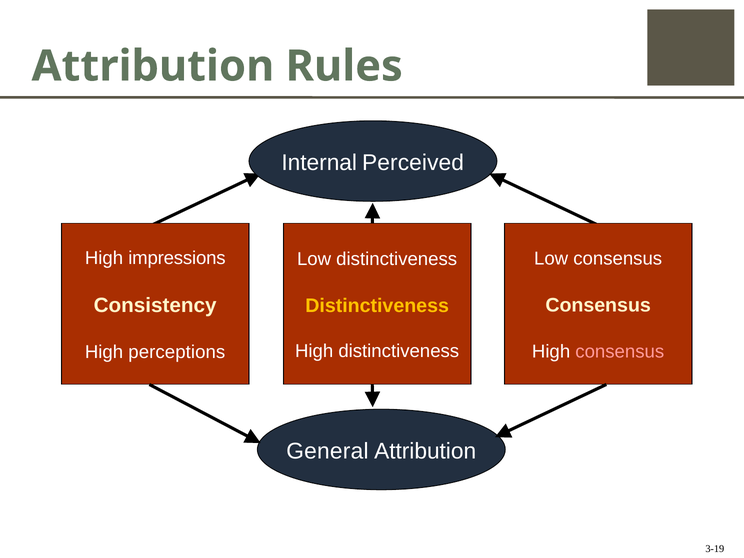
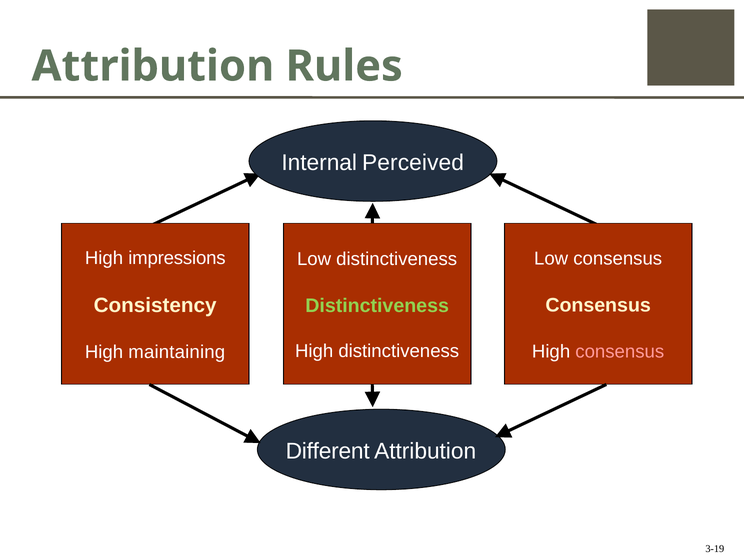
Distinctiveness colour: yellow -> light green (377, 306)
perceptions: perceptions -> maintaining (177, 352)
General: General -> Different (328, 451)
